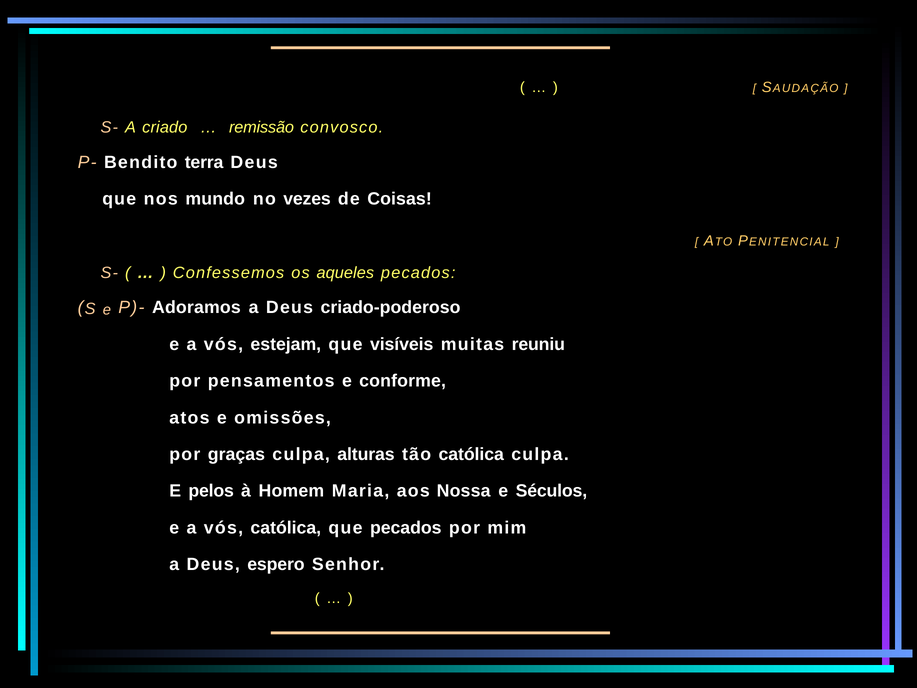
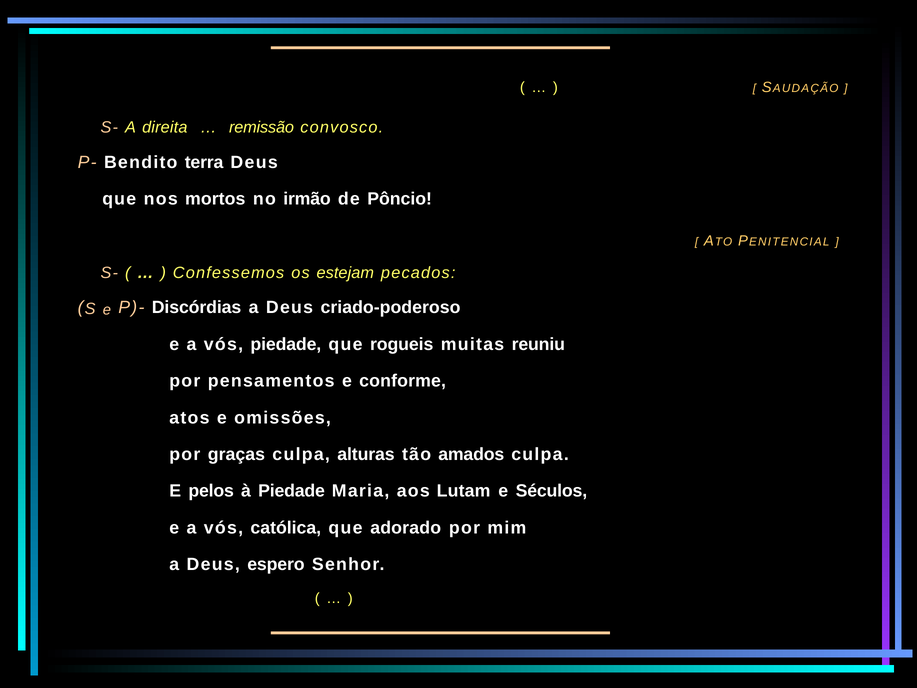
criado: criado -> direita (165, 127)
mundo: mundo -> mortos (215, 199)
vezes: vezes -> irmão (307, 199)
Coisas: Coisas -> Pôncio (400, 199)
aqueles: aqueles -> estejam (345, 273)
Adoramos: Adoramos -> Discórdias (197, 307)
vós estejam: estejam -> piedade (286, 344)
visíveis: visíveis -> rogueis (402, 344)
tão católica: católica -> amados (471, 454)
à Homem: Homem -> Piedade (292, 491)
Nossa: Nossa -> Lutam (464, 491)
que pecados: pecados -> adorado (406, 528)
